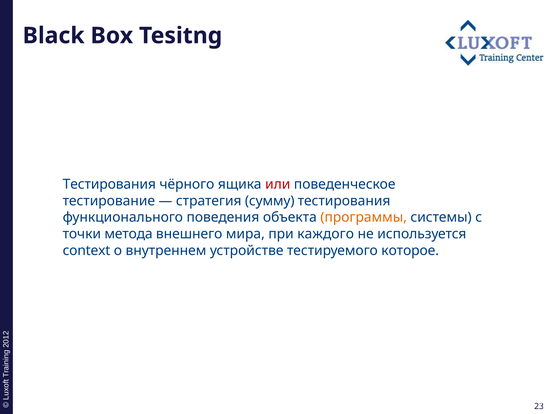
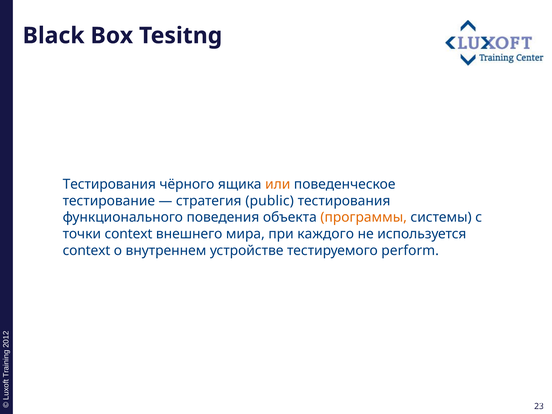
или colour: red -> orange (278, 184)
сумму: сумму -> public (270, 201)
точки метода: метода -> context (129, 234)
которое: которое -> perform (410, 250)
